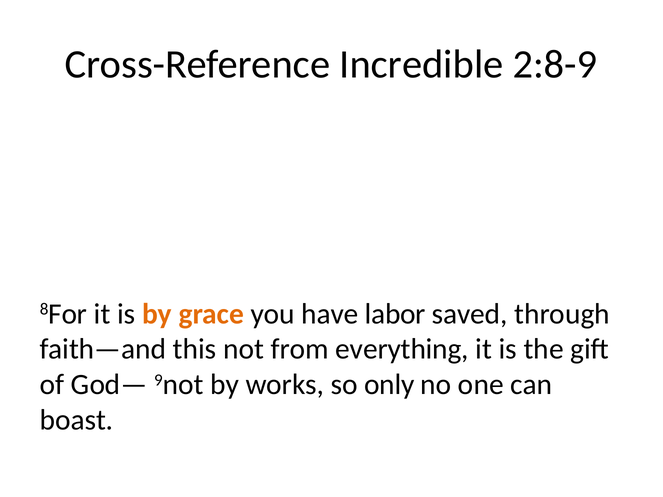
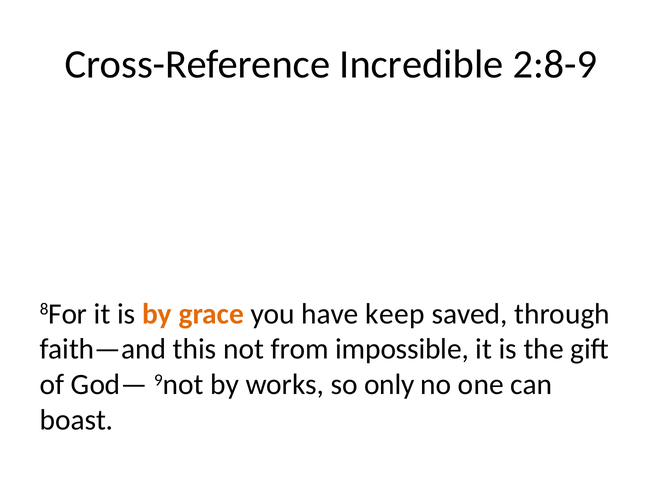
labor: labor -> keep (395, 314)
everything: everything -> impossible (402, 349)
